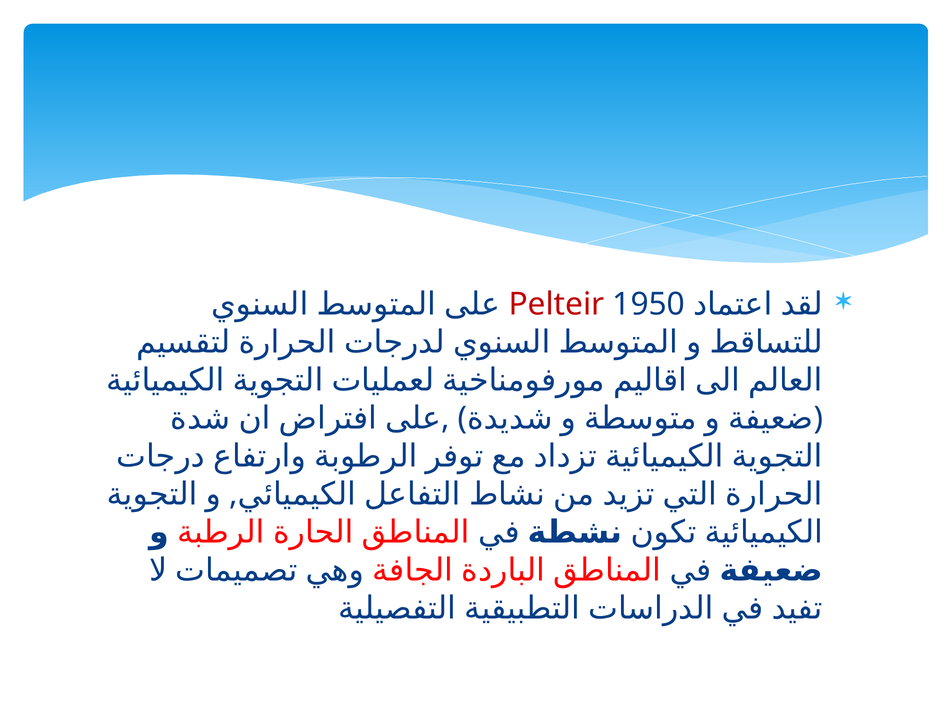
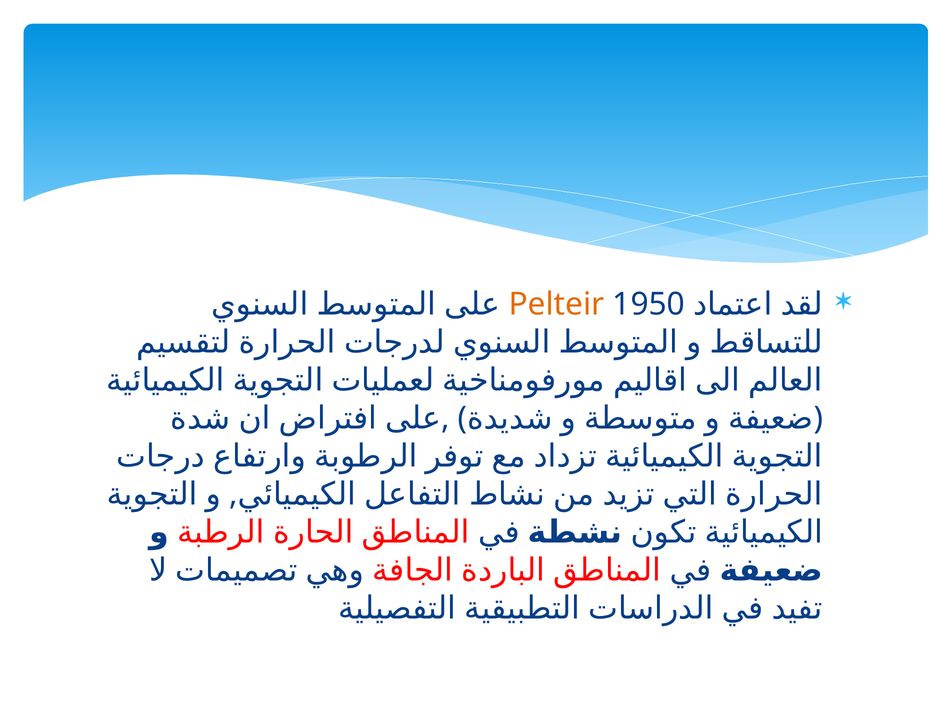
Pelteir colour: red -> orange (556, 304)
